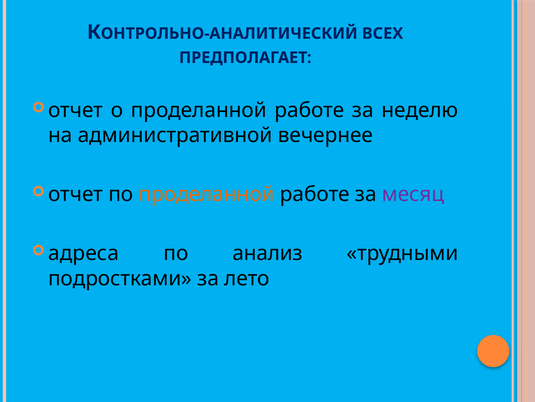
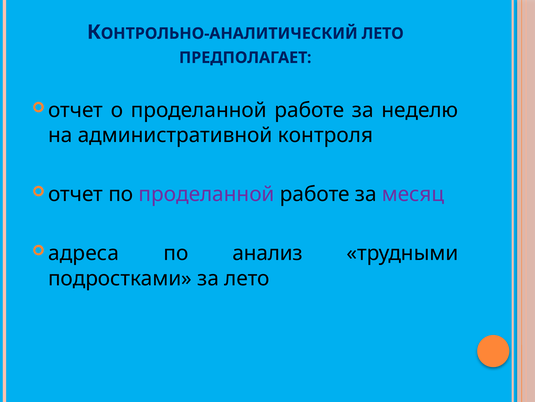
ВСЕХ: ВСЕХ -> ЛЕТО (383, 33)
вечернее: вечернее -> контроля (325, 135)
проделанной colour: orange -> purple (207, 194)
